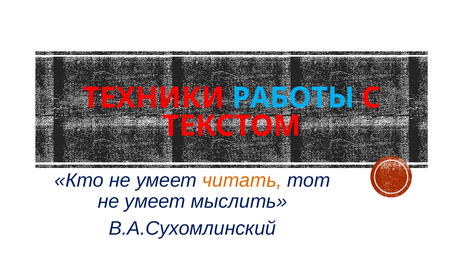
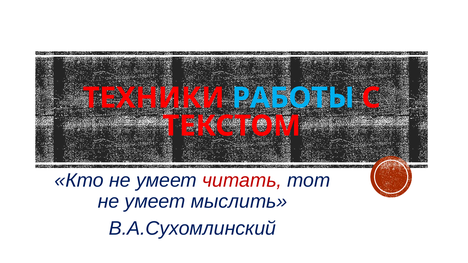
читать colour: orange -> red (242, 181)
